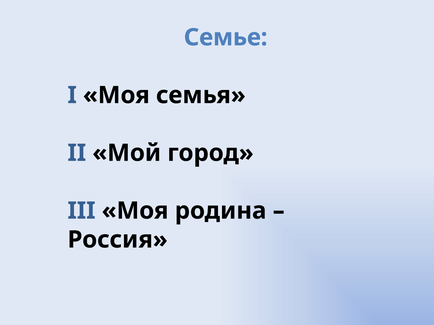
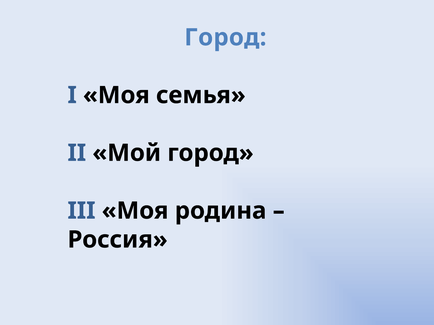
Семье: Семье -> Город (225, 37)
